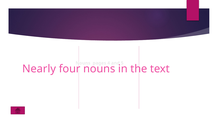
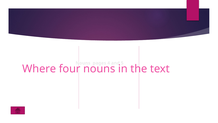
Nearly: Nearly -> Where (39, 69)
